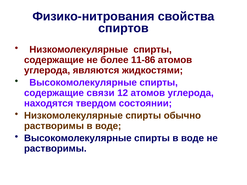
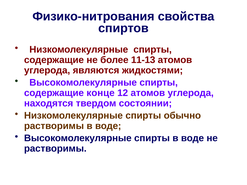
11-86: 11-86 -> 11-13 (143, 60)
связи: связи -> конце (101, 93)
